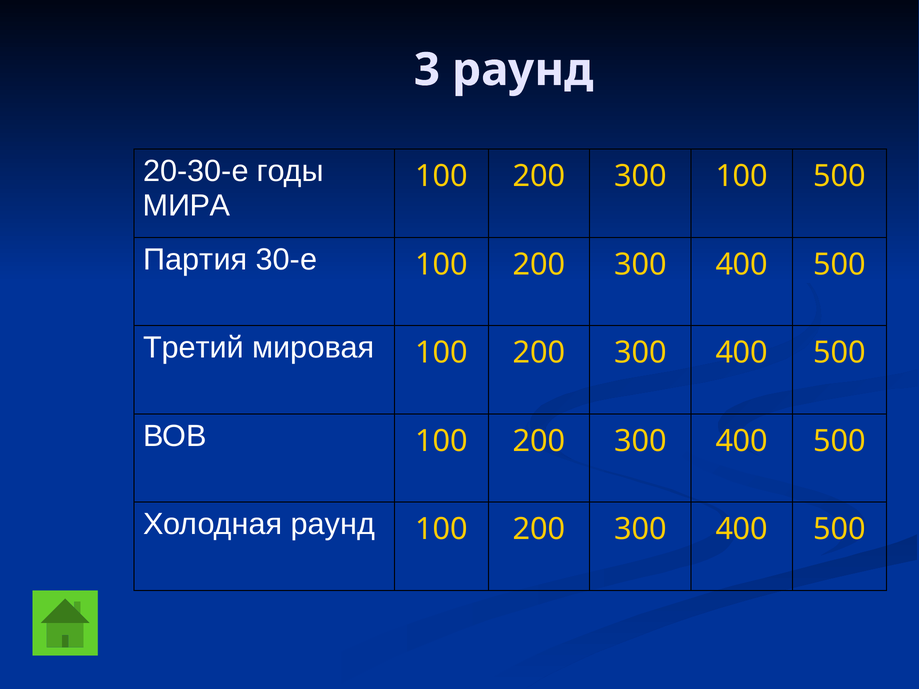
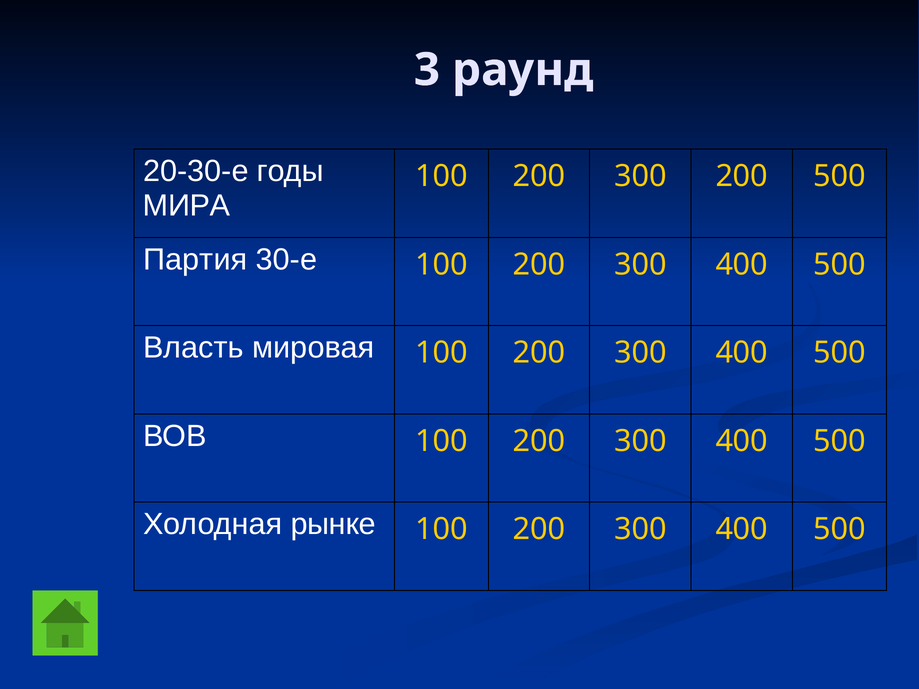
300 100: 100 -> 200 (742, 176)
Третий: Третий -> Власть (193, 348)
Холодная раунд: раунд -> рынке (333, 524)
